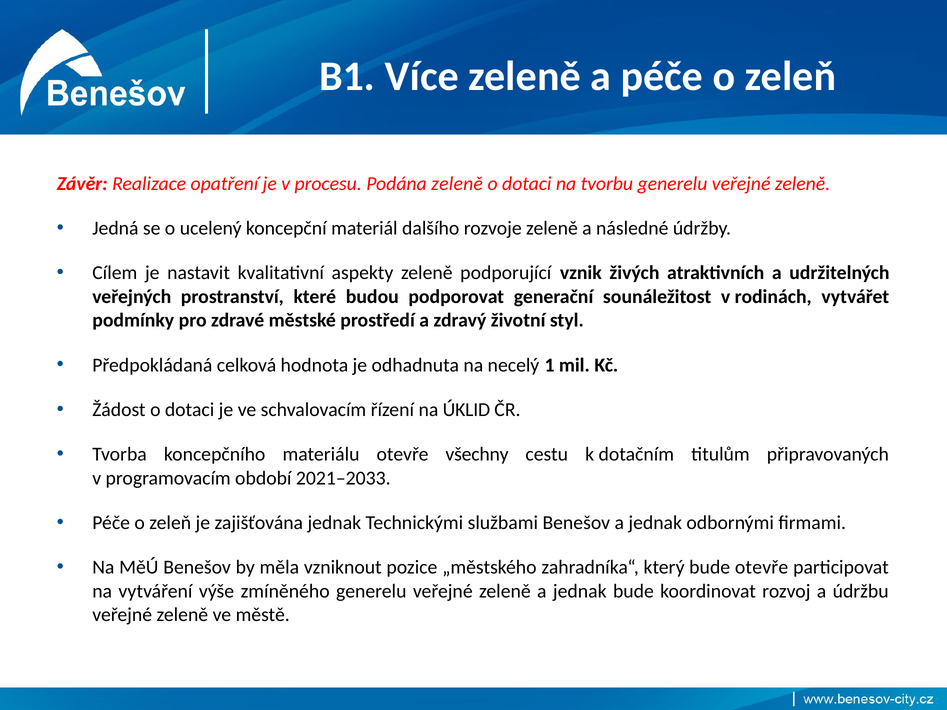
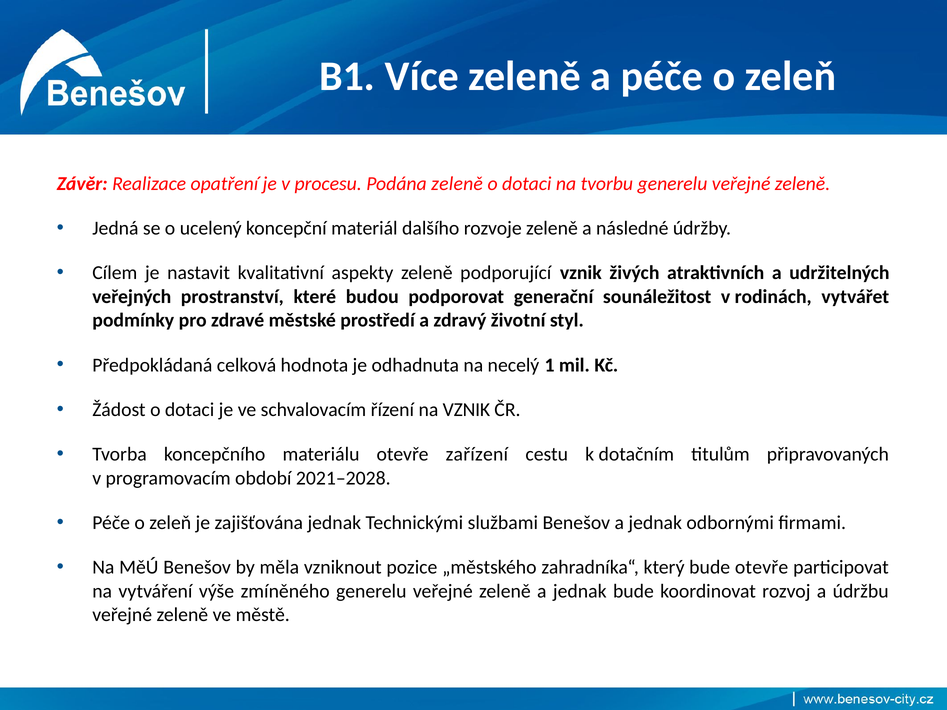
na ÚKLID: ÚKLID -> VZNIK (466, 410)
všechny: všechny -> zařízení (477, 455)
2021–2033: 2021–2033 -> 2021–2028 (343, 478)
